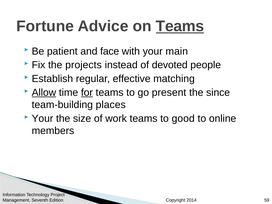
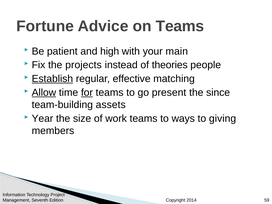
Teams underline: present -> none (180, 26)
face: face -> high (110, 51)
devoted: devoted -> theories (170, 65)
Establish underline: none -> present (52, 79)
places: places -> assets (111, 105)
Your: Your -> Year (42, 119)
good: good -> ways (183, 119)
online: online -> giving (223, 119)
